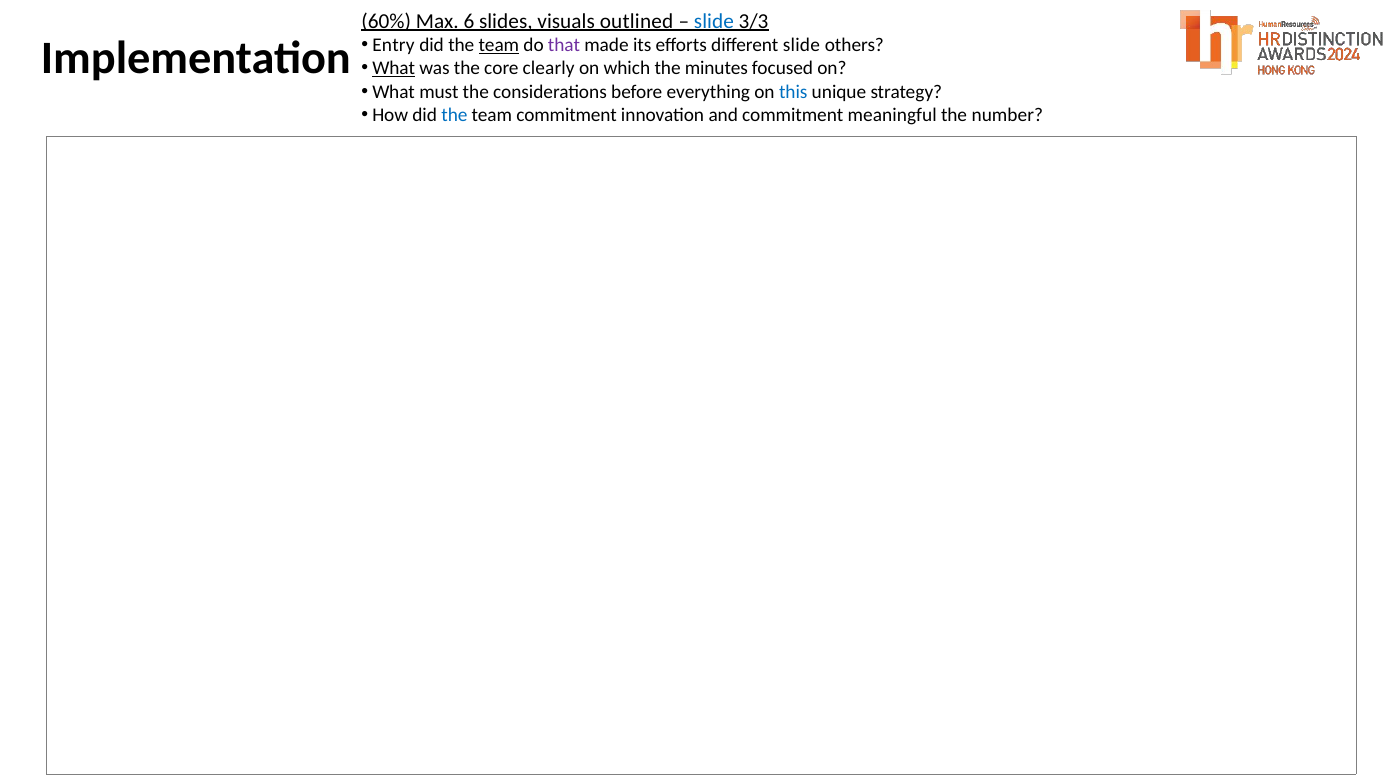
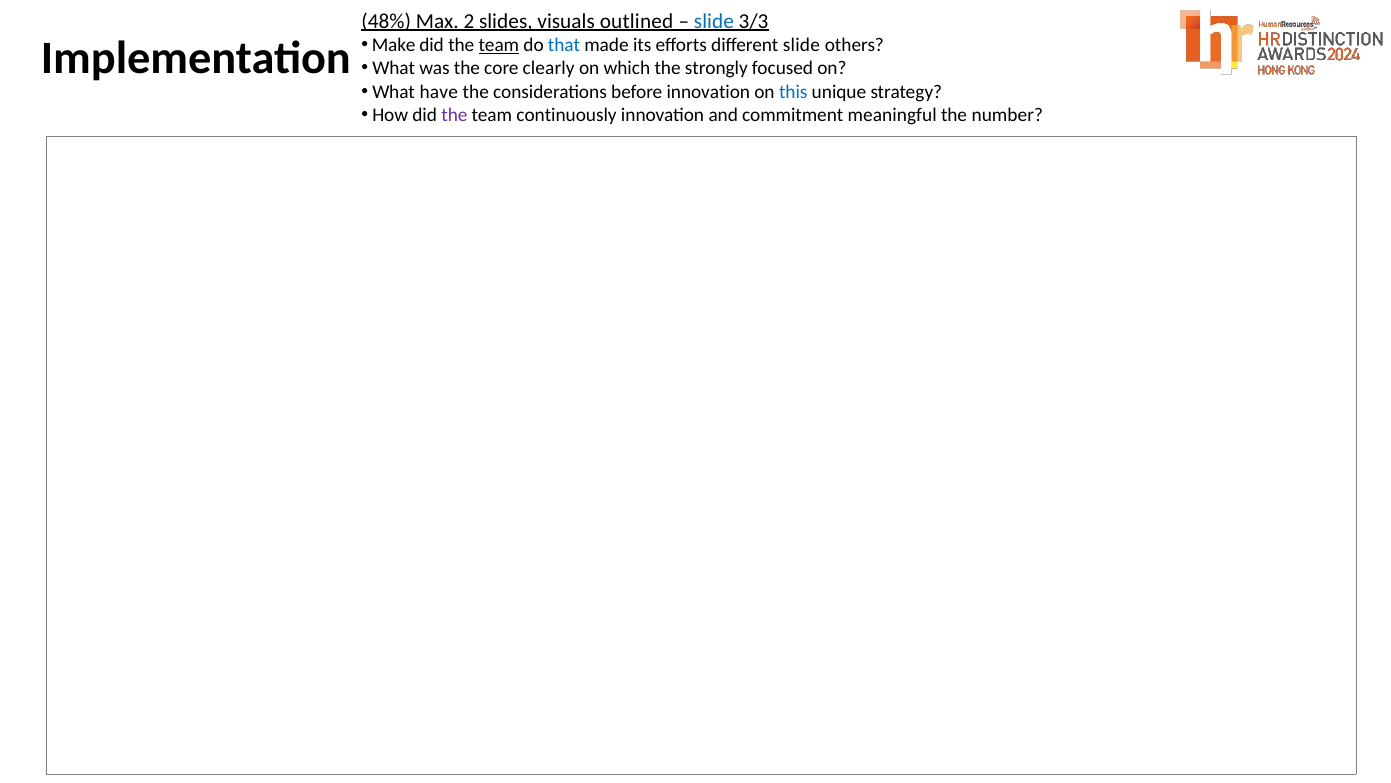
60%: 60% -> 48% (386, 21)
6: 6 -> 2 (469, 21)
Entry: Entry -> Make (394, 45)
that colour: purple -> blue (564, 45)
What underline: present -> none (394, 68)
minutes: minutes -> strongly (716, 68)
must: must -> have (439, 92)
before everything: everything -> innovation (708, 92)
the colour: blue -> purple (454, 115)
team commitment: commitment -> continuously (567, 115)
